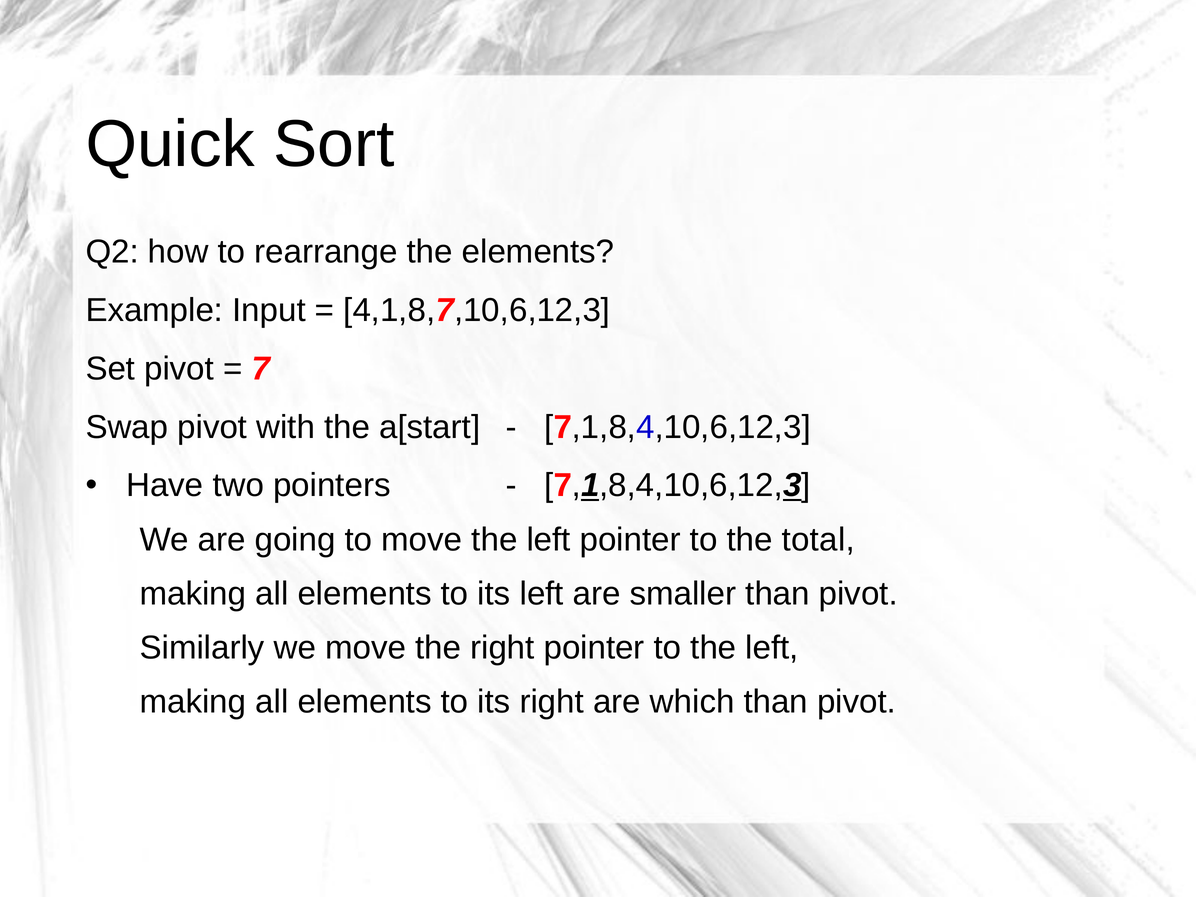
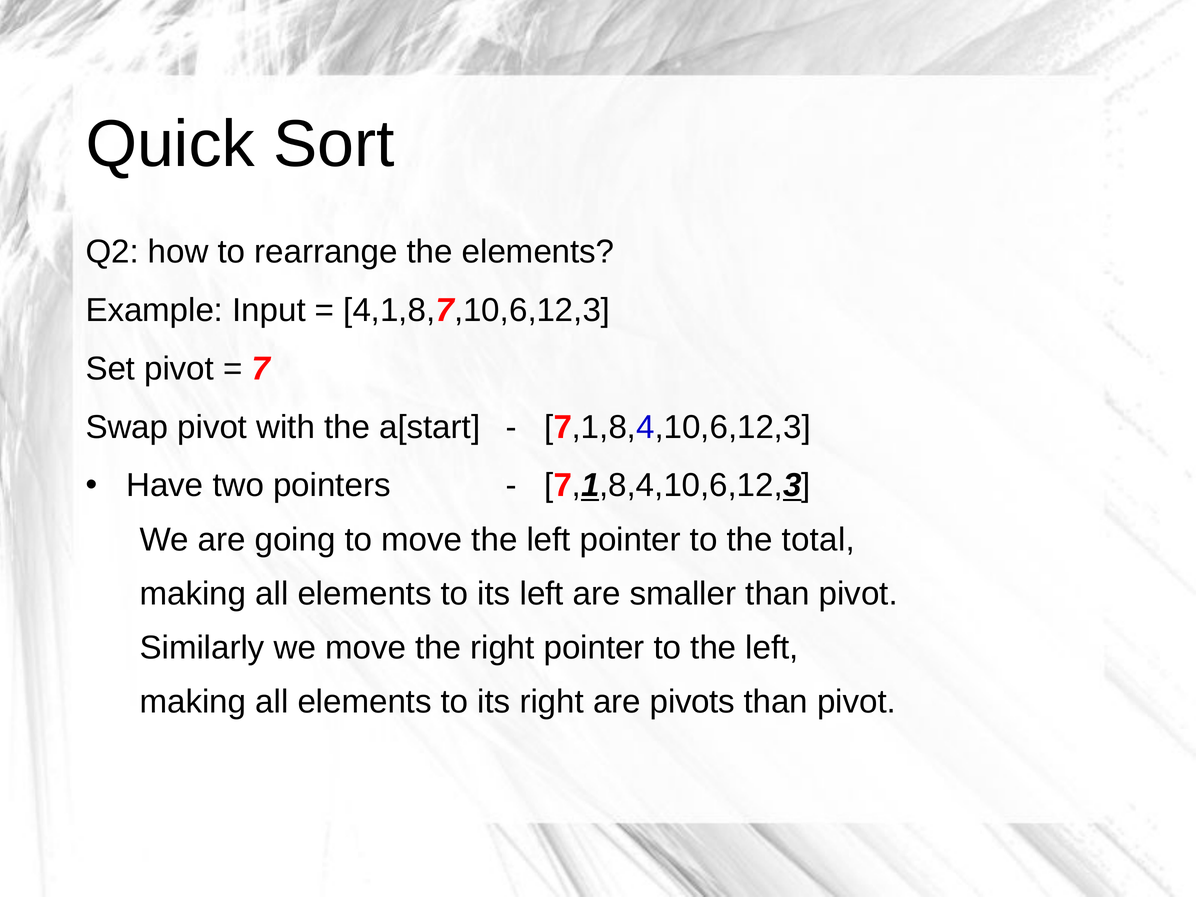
which: which -> pivots (692, 702)
